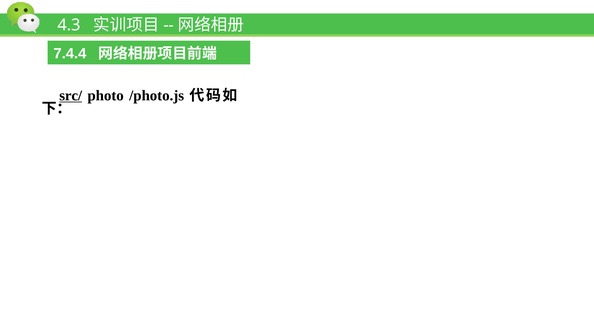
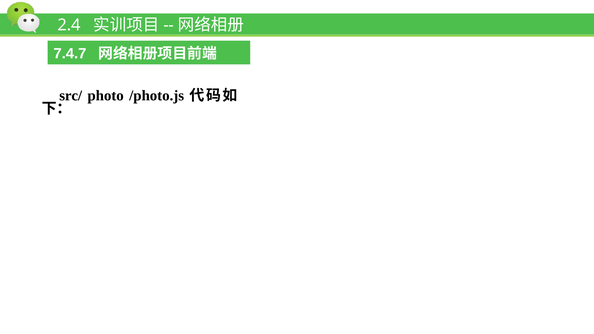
4.3: 4.3 -> 2.4 (69, 25)
7.4.4: 7.4.4 -> 7.4.7 (70, 54)
src/ underline: present -> none (71, 96)
